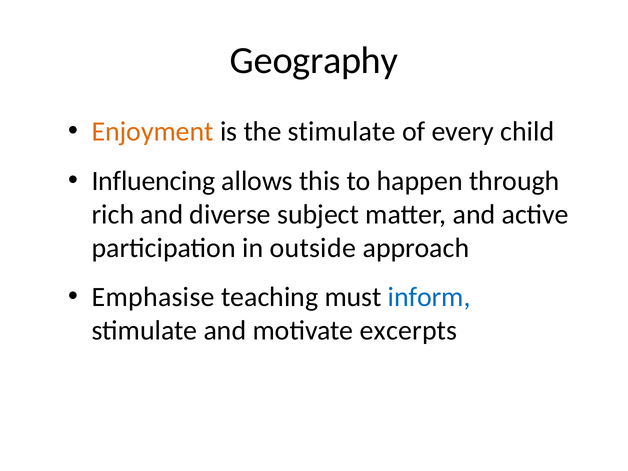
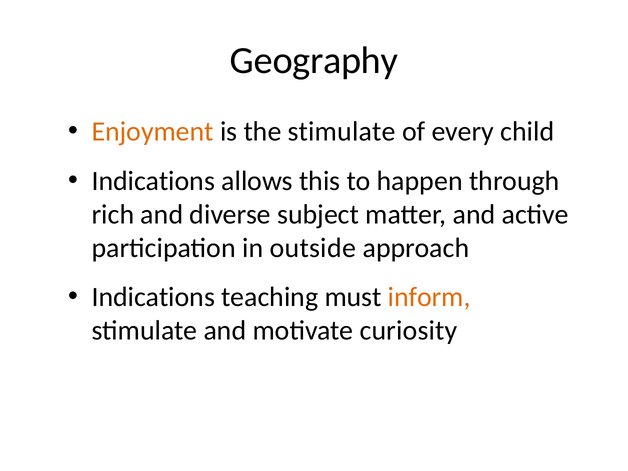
Influencing: Influencing -> Indications (153, 181)
Emphasise: Emphasise -> Indications (153, 297)
inform colour: blue -> orange (429, 297)
excerpts: excerpts -> curiosity (409, 331)
